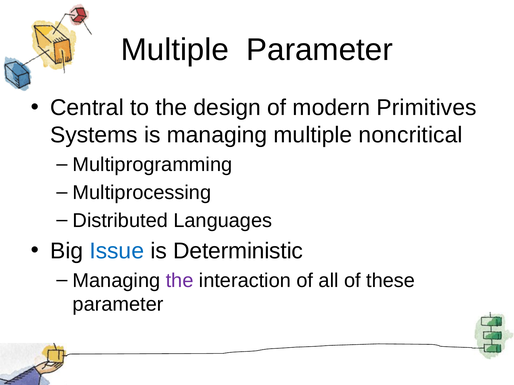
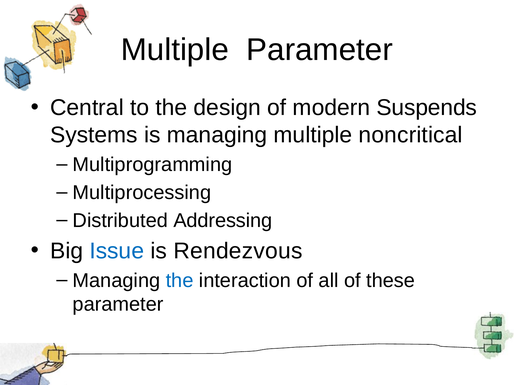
Primitives: Primitives -> Suspends (427, 108)
Languages: Languages -> Addressing (223, 221)
Deterministic: Deterministic -> Rendezvous (238, 251)
the colour: purple -> blue (180, 281)
